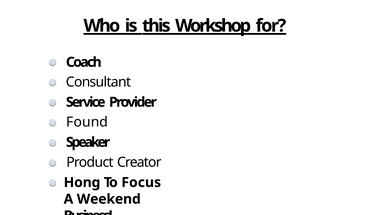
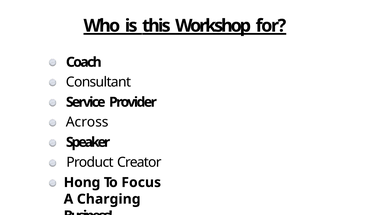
Found: Found -> Across (87, 122)
Weekend: Weekend -> Charging (109, 199)
